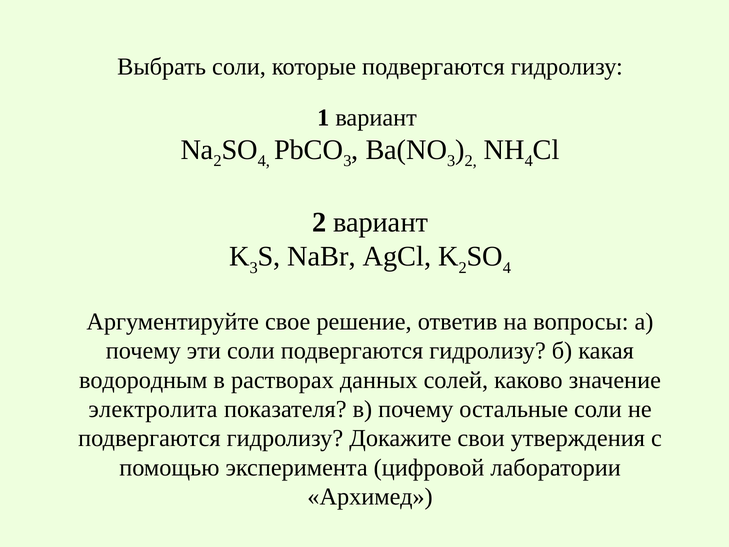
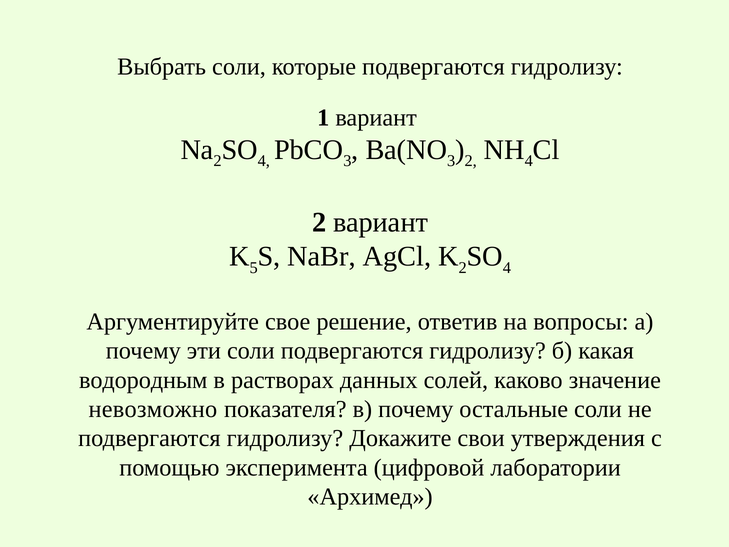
3: 3 -> 5 (254, 267)
электролита: электролита -> невозможно (153, 409)
